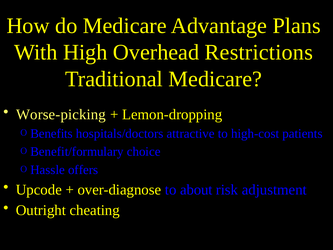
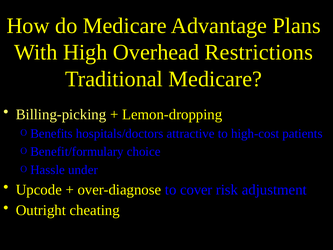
Worse-picking: Worse-picking -> Billing-picking (61, 114)
offers: offers -> under (83, 170)
about: about -> cover (196, 189)
